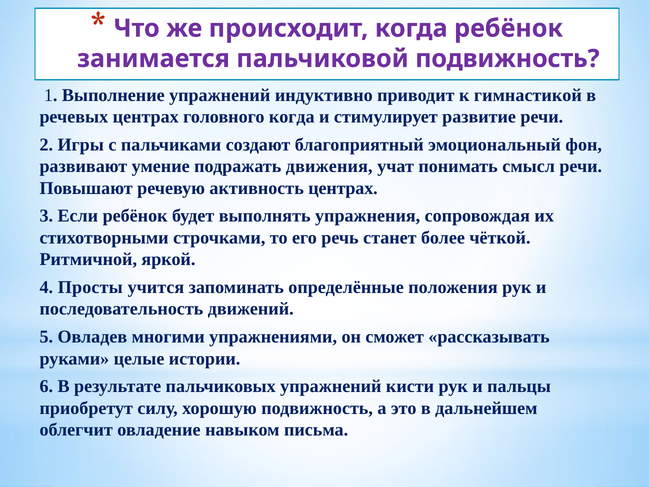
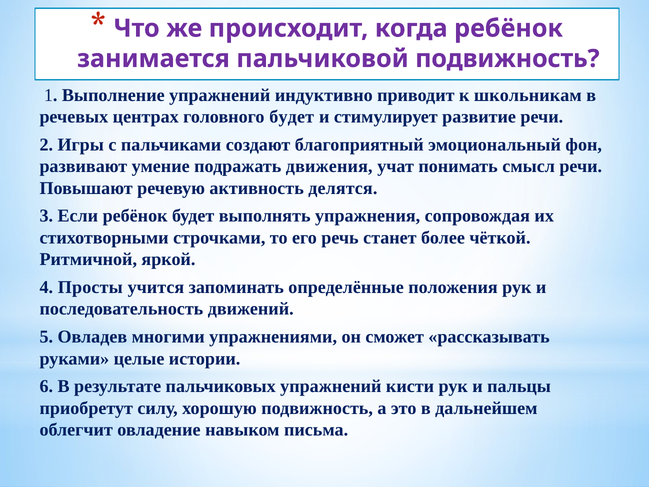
гимнастикой: гимнастикой -> школьникам (528, 95)
головного когда: когда -> будет (292, 117)
активность центрах: центрах -> делятся (343, 188)
